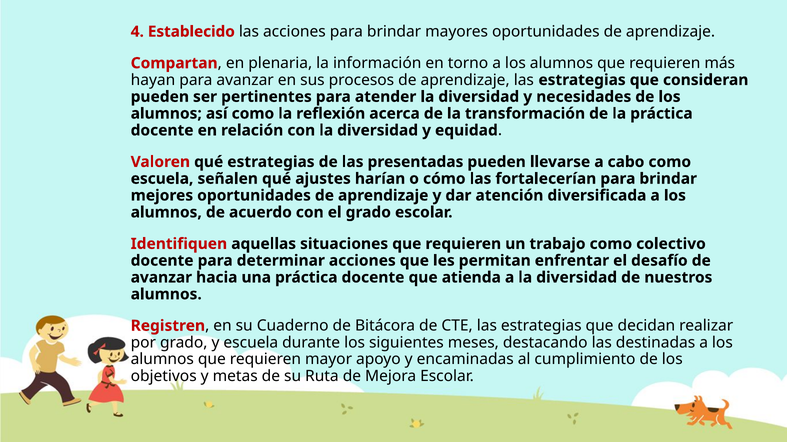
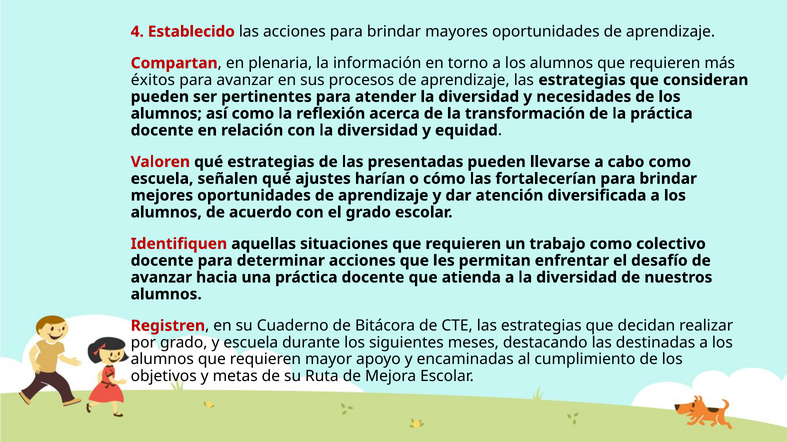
hayan: hayan -> éxitos (153, 80)
